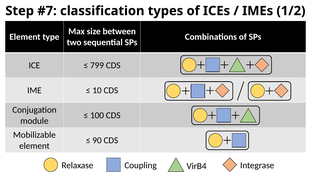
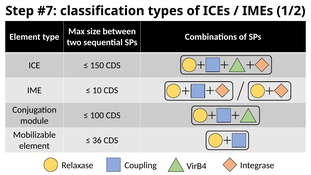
799: 799 -> 150 (97, 65)
90: 90 -> 36 (97, 140)
